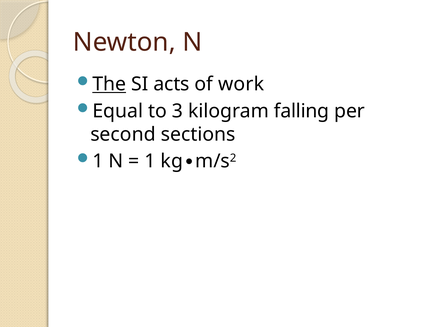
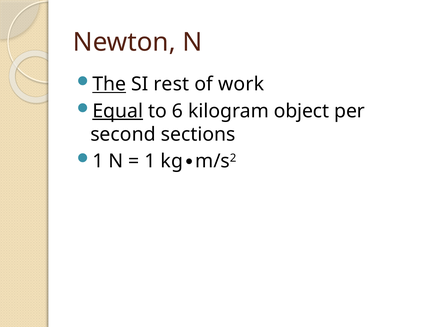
acts: acts -> rest (171, 84)
Equal underline: none -> present (118, 111)
3: 3 -> 6 (177, 111)
falling: falling -> object (302, 111)
